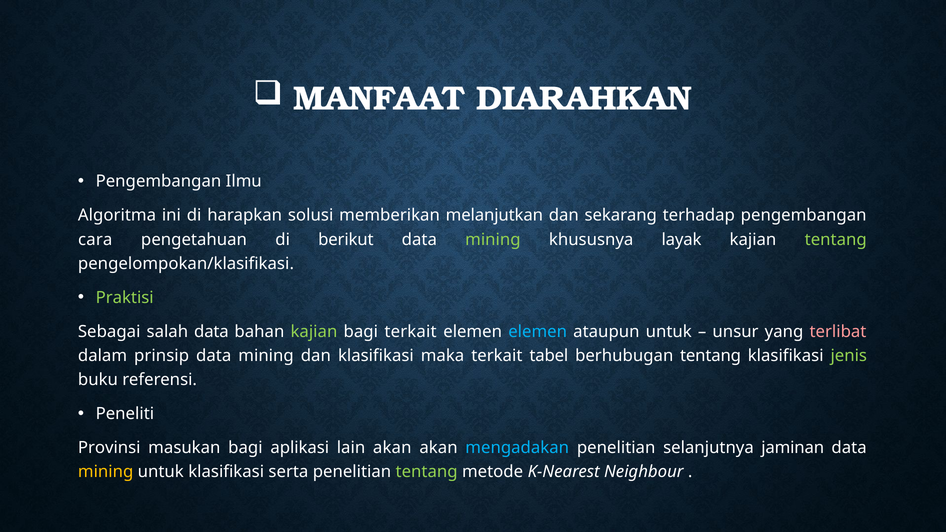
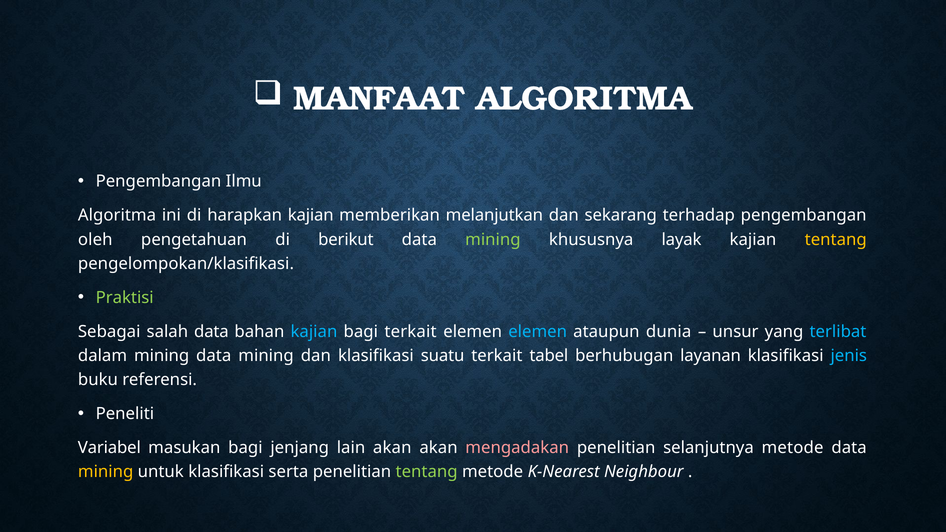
MANFAAT DIARAHKAN: DIARAHKAN -> ALGORITMA (584, 99)
harapkan solusi: solusi -> kajian (311, 215)
cara: cara -> oleh (95, 240)
tentang colour: light green -> yellow (836, 240)
kajian colour: light green -> light blue (314, 332)
ataupun untuk: untuk -> dunia (669, 332)
terlibat colour: pink -> light blue (838, 332)
dalam prinsip: prinsip -> mining (162, 356)
maka: maka -> suatu (443, 356)
berhubugan tentang: tentang -> layanan (711, 356)
jenis colour: light green -> light blue (849, 356)
Provinsi: Provinsi -> Variabel (109, 448)
aplikasi: aplikasi -> jenjang (300, 448)
mengadakan colour: light blue -> pink (517, 448)
selanjutnya jaminan: jaminan -> metode (793, 448)
